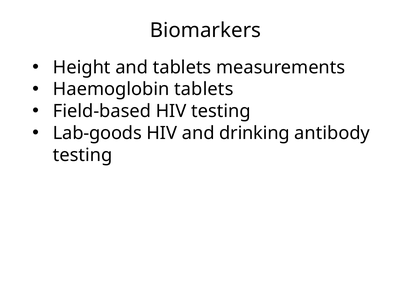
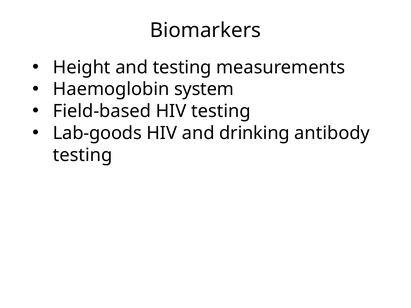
and tablets: tablets -> testing (182, 67)
Haemoglobin tablets: tablets -> system (204, 89)
